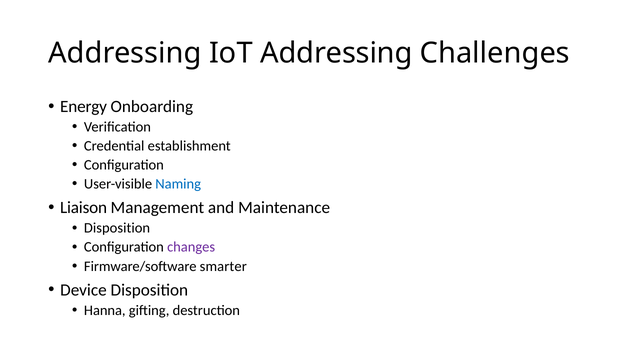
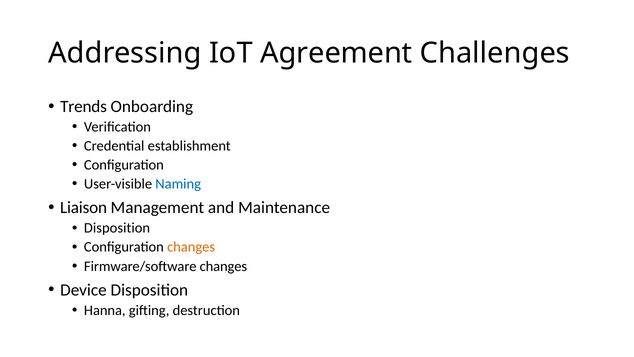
IoT Addressing: Addressing -> Agreement (336, 53)
Energy: Energy -> Trends (84, 106)
changes colour: purple -> orange (191, 247)
Firmware/software smarter: smarter -> changes (223, 266)
